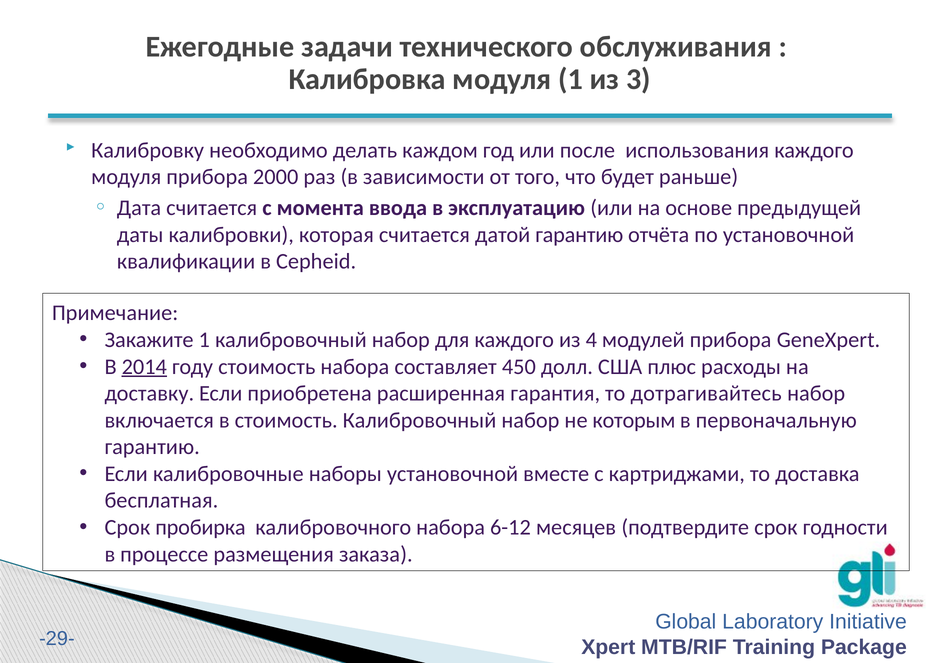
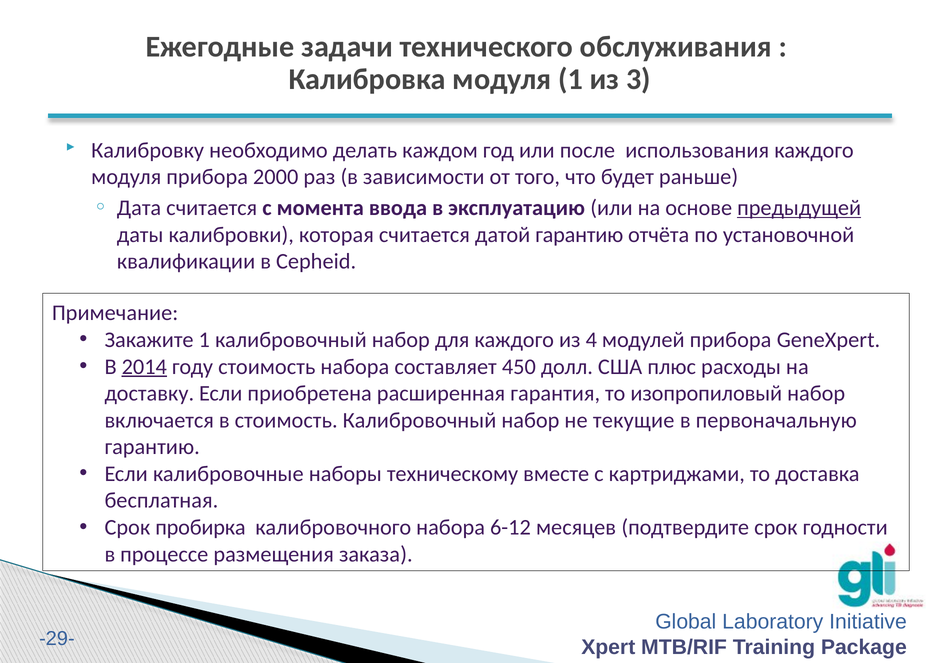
предыдущей underline: none -> present (799, 208)
дотрагивайтесь: дотрагивайтесь -> изопропиловый (706, 394)
которым: которым -> текущие (634, 421)
наборы установочной: установочной -> техническому (453, 474)
